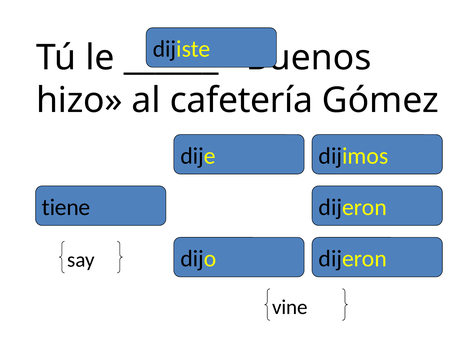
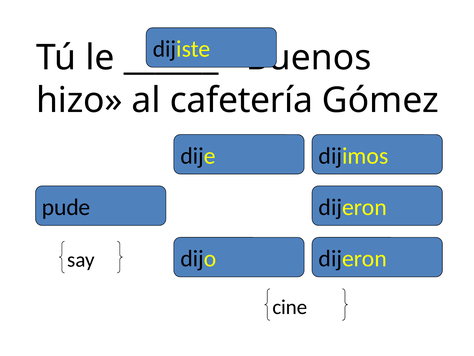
tiene: tiene -> pude (66, 207)
vine: vine -> cine (290, 307)
